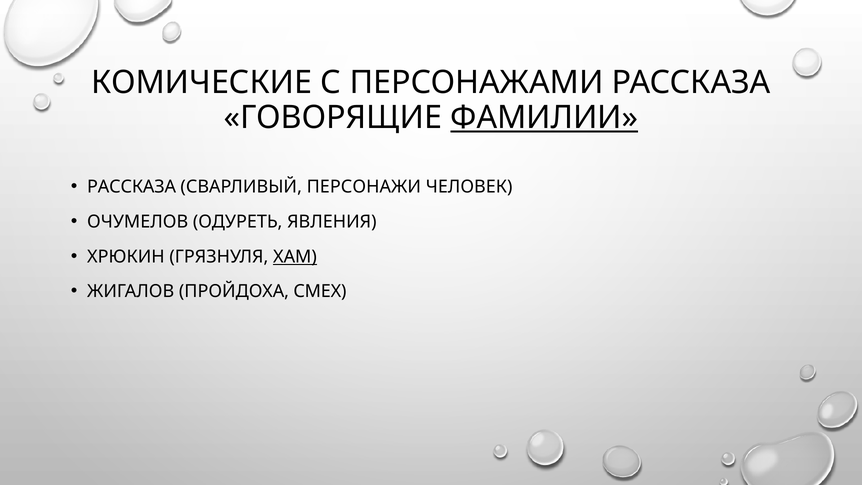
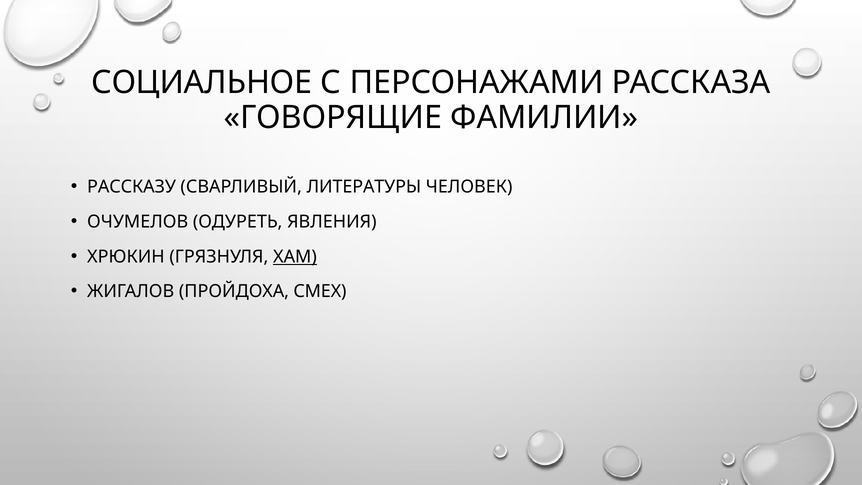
КОМИЧЕСКИЕ: КОМИЧЕСКИЕ -> СОЦИАЛЬНОЕ (202, 82)
ФАМИЛИИ underline: present -> none (544, 117)
РАССКАЗА: РАССКАЗА -> РАССКАЗУ (132, 187)
ПЕРСОНАЖИ: ПЕРСОНАЖИ -> ЛИТЕРАТУРЫ (364, 187)
